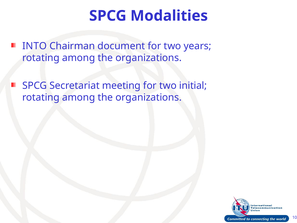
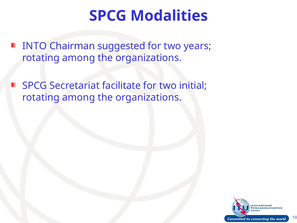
document: document -> suggested (121, 46)
meeting: meeting -> facilitate (121, 86)
